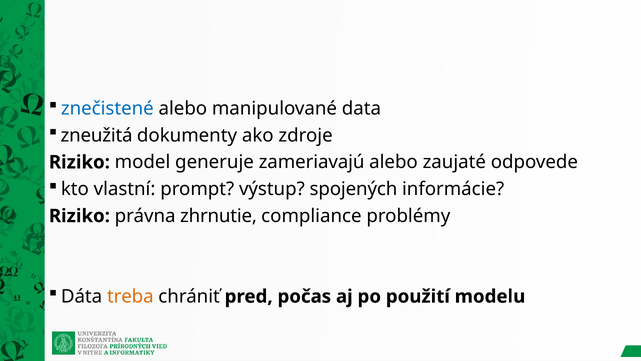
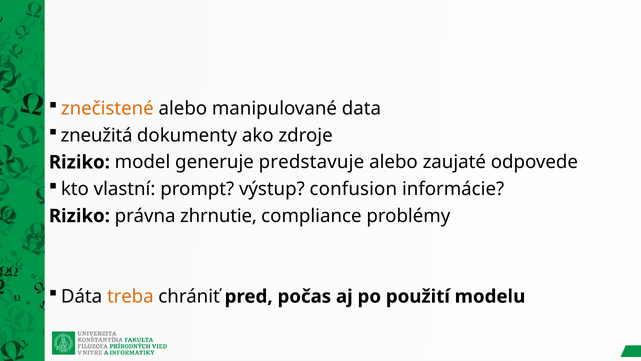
znečistené colour: blue -> orange (107, 108)
zameriavajú: zameriavajú -> predstavuje (311, 162)
spojených: spojených -> confusion (353, 189)
